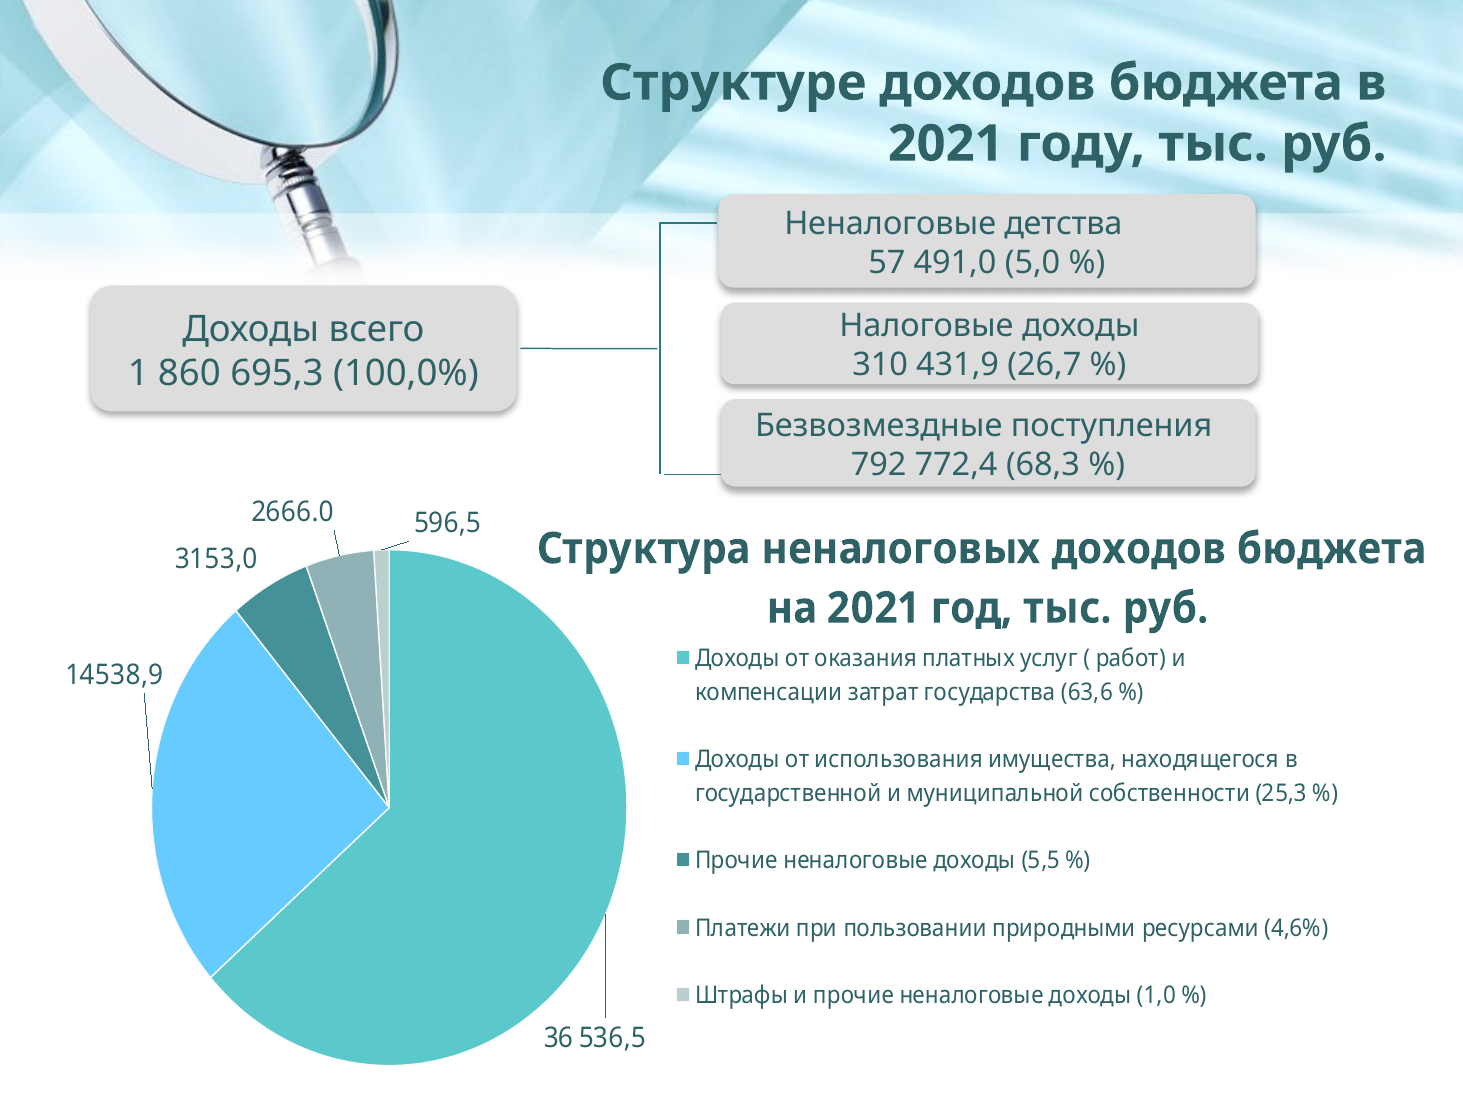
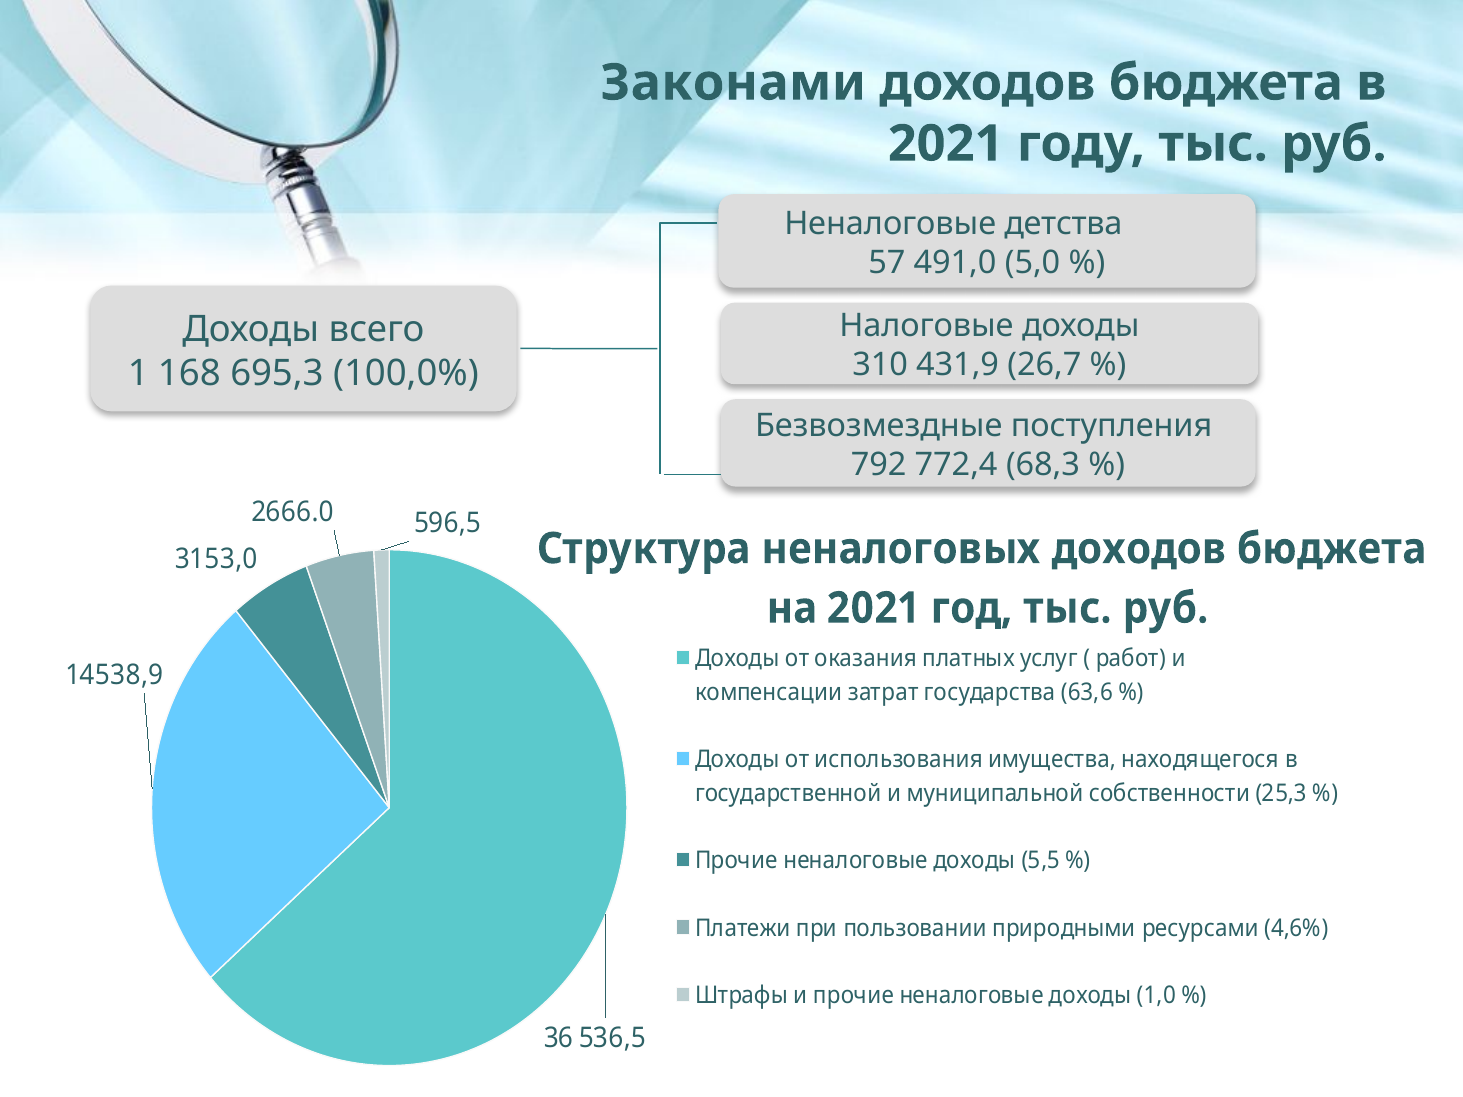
Структуре: Структуре -> Законами (733, 83)
860: 860 -> 168 (189, 373)
